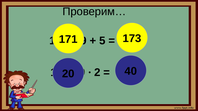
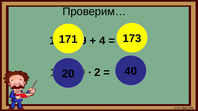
5: 5 -> 4 (102, 41)
